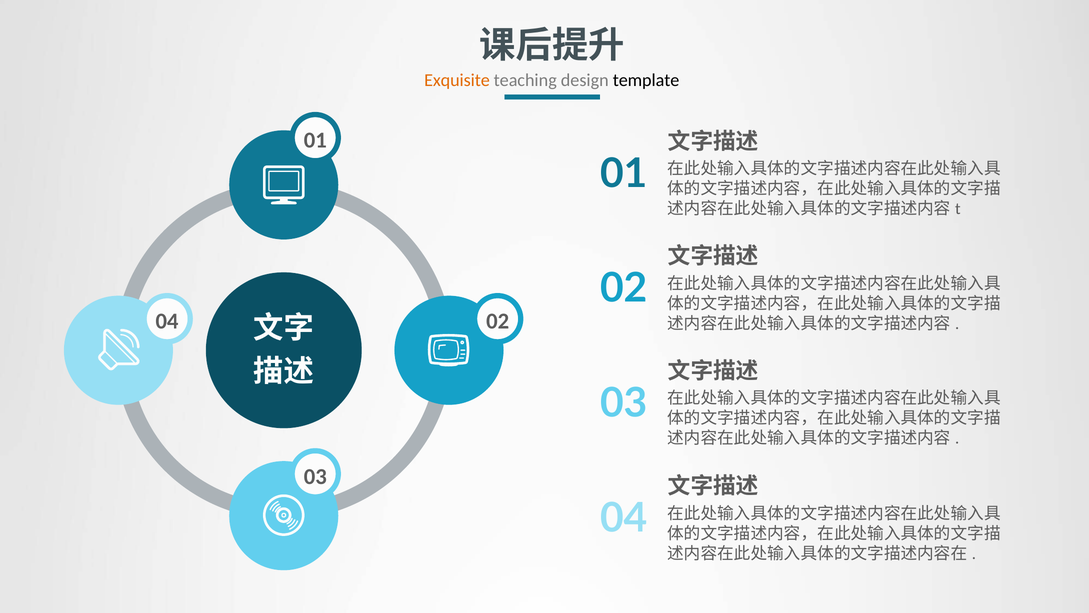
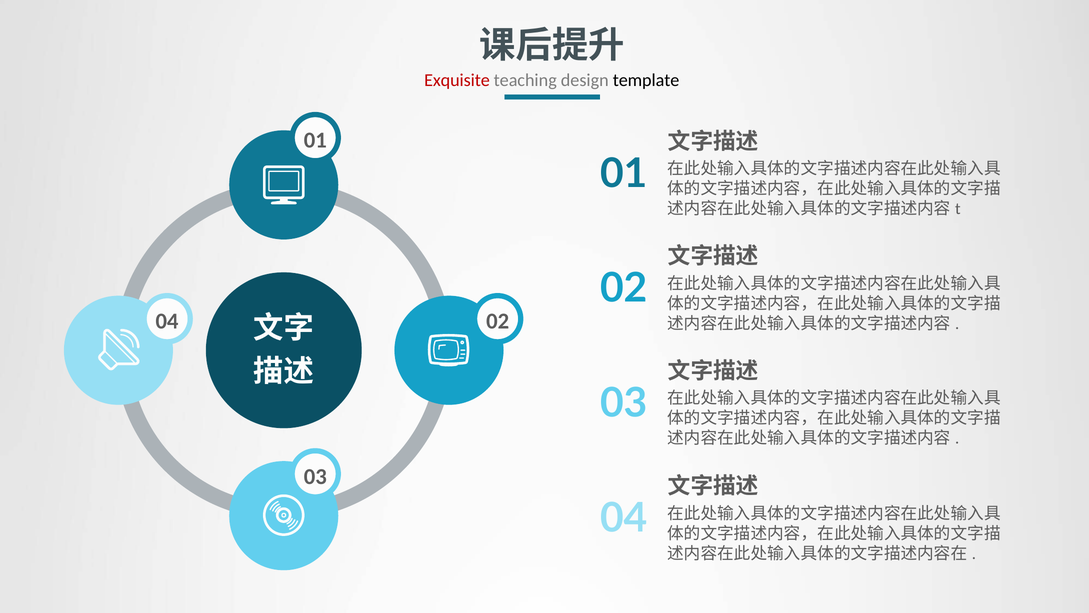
Exquisite colour: orange -> red (457, 80)
